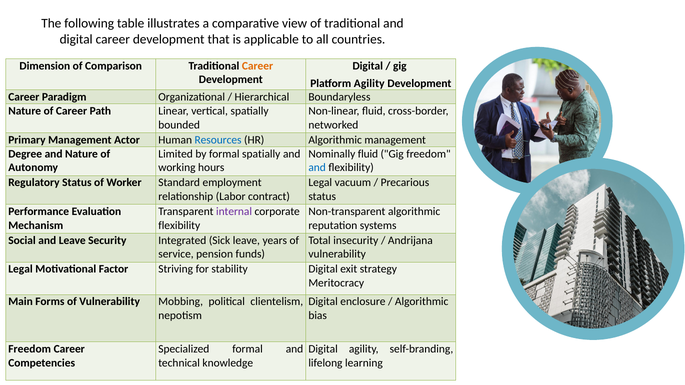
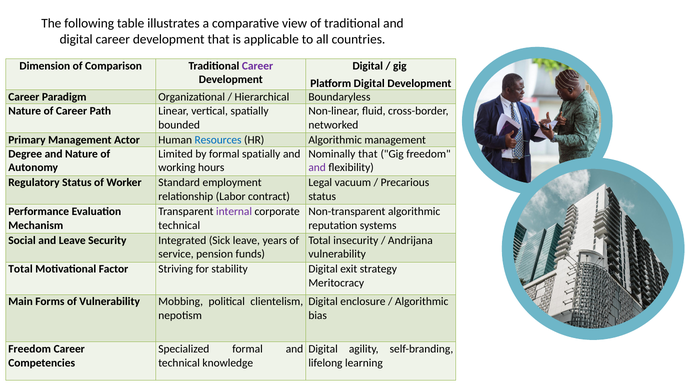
Career colour: orange -> purple (257, 66)
Platform Agility: Agility -> Digital (369, 84)
Nominally fluid: fluid -> that (368, 154)
and colour: blue -> purple (317, 168)
flexibility: flexibility -> technical (179, 226)
Legal: Legal -> Total (20, 269)
